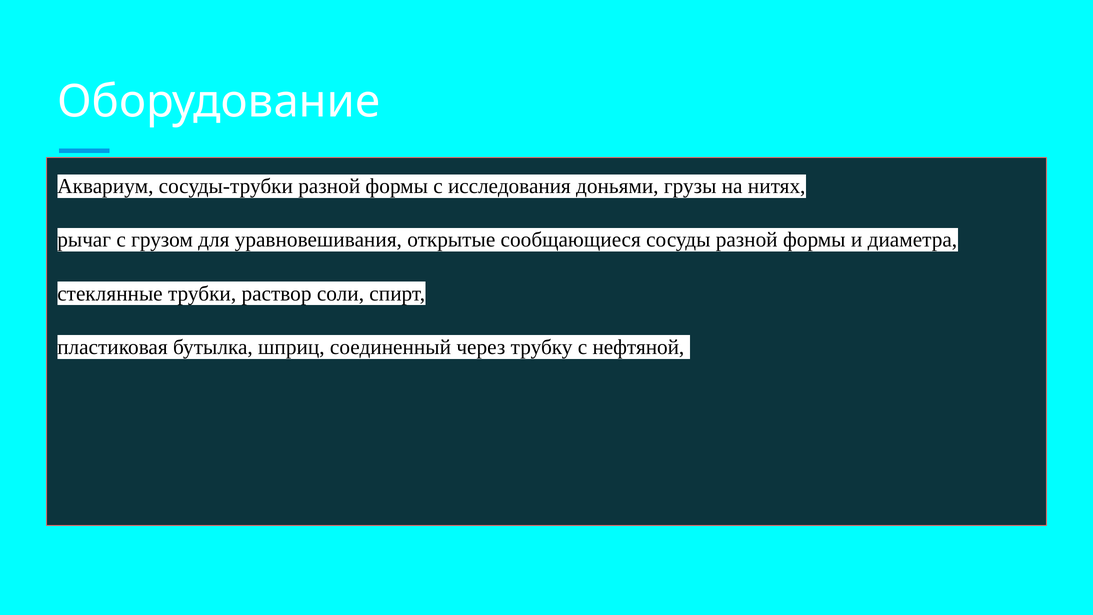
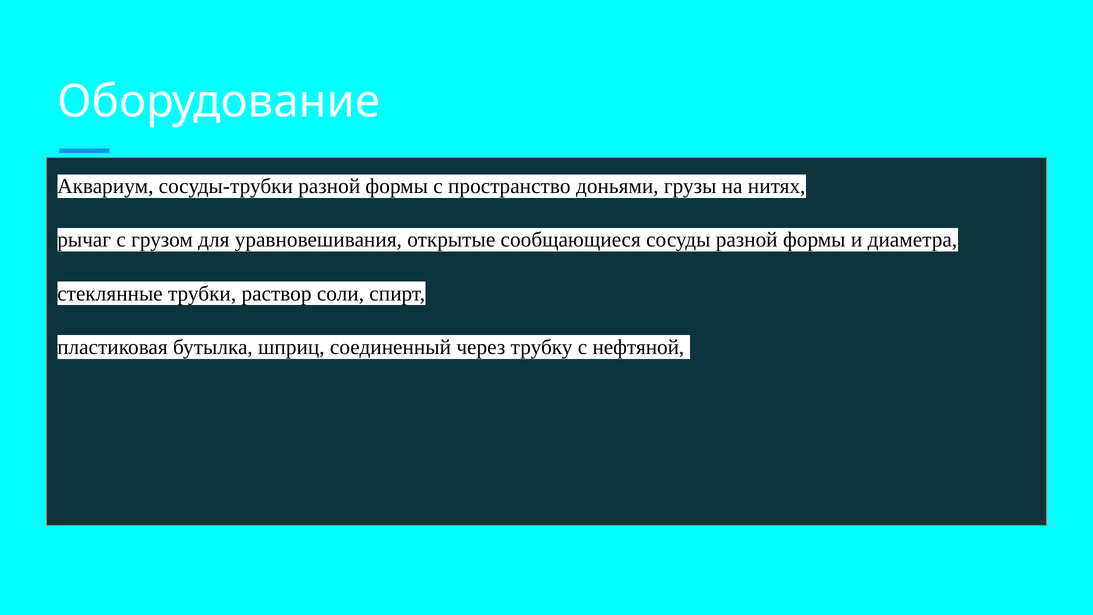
исследования: исследования -> пространство (509, 186)
